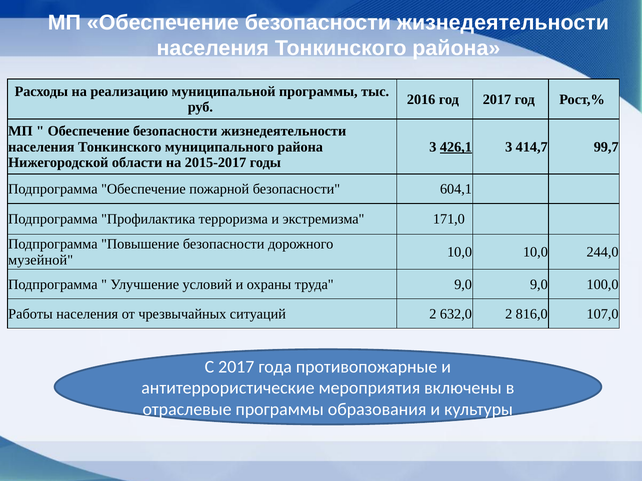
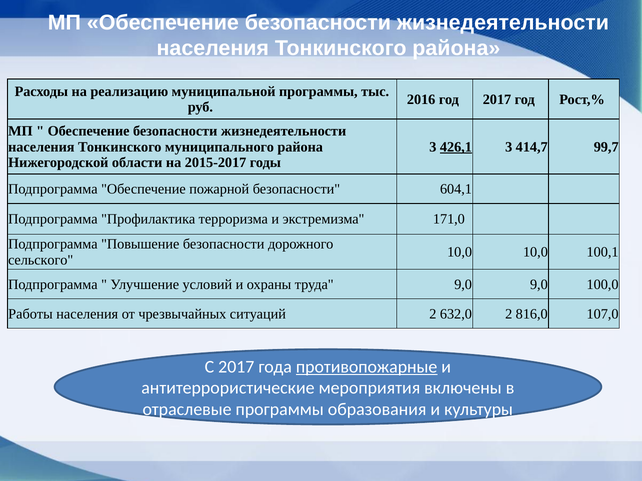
244,0: 244,0 -> 100,1 (603, 252)
музейной: музейной -> сельского (41, 260)
противопожарные underline: none -> present (367, 367)
